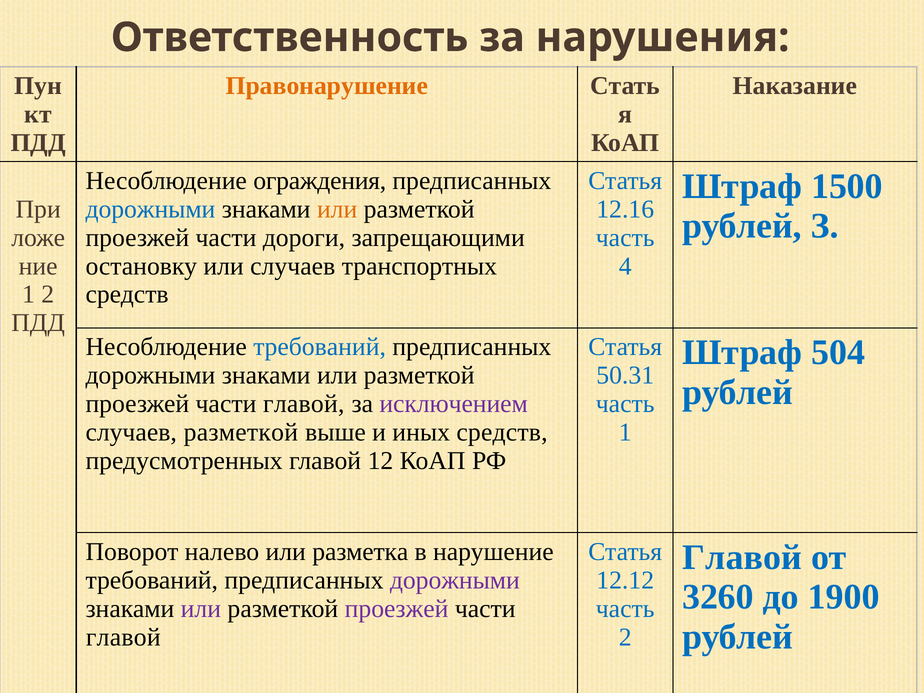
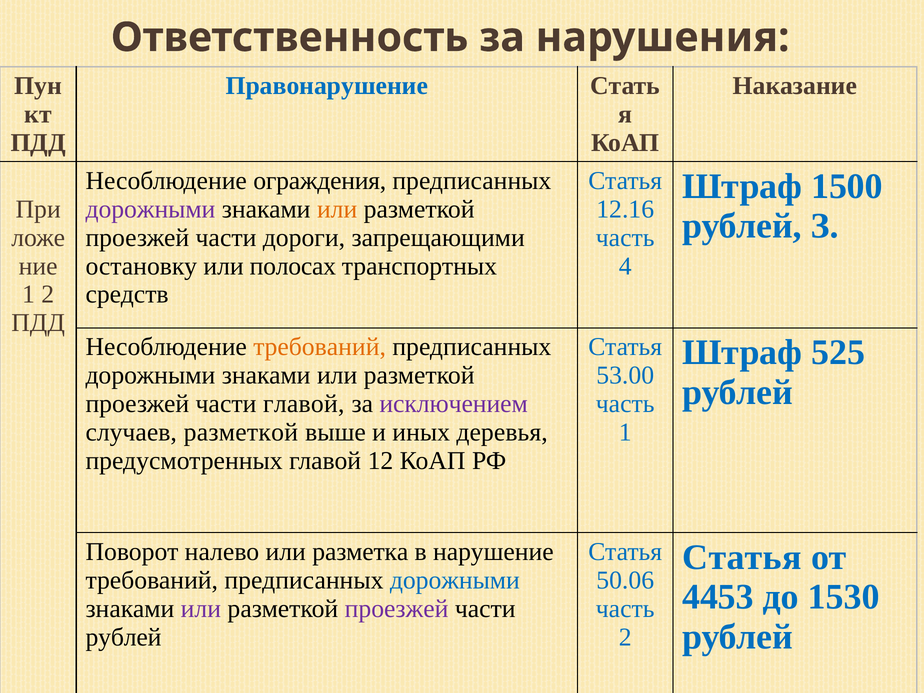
Правонарушение colour: orange -> blue (327, 86)
дорожными colour: blue -> purple (150, 209)
или случаев: случаев -> полосах (293, 266)
требований colour: blue -> orange (320, 347)
504: 504 -> 525 (838, 353)
50.31: 50.31 -> 53.00 (625, 375)
иных средств: средств -> деревья (502, 432)
Главой: Главой -> Статья (742, 557)
дорожными colour: purple -> blue (455, 580)
12.12: 12.12 -> 50.06 (625, 580)
3260: 3260 -> 4453 (718, 597)
1900: 1900 -> 1530 (844, 597)
главой: главой -> рублей (123, 637)
